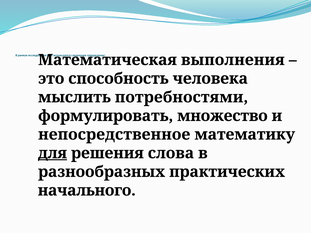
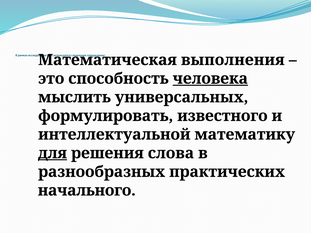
человека underline: none -> present (210, 79)
потребностями: потребностями -> универсальных (182, 97)
множество: множество -> известного (222, 116)
непосредственное: непосредственное -> интеллектуальной (114, 135)
